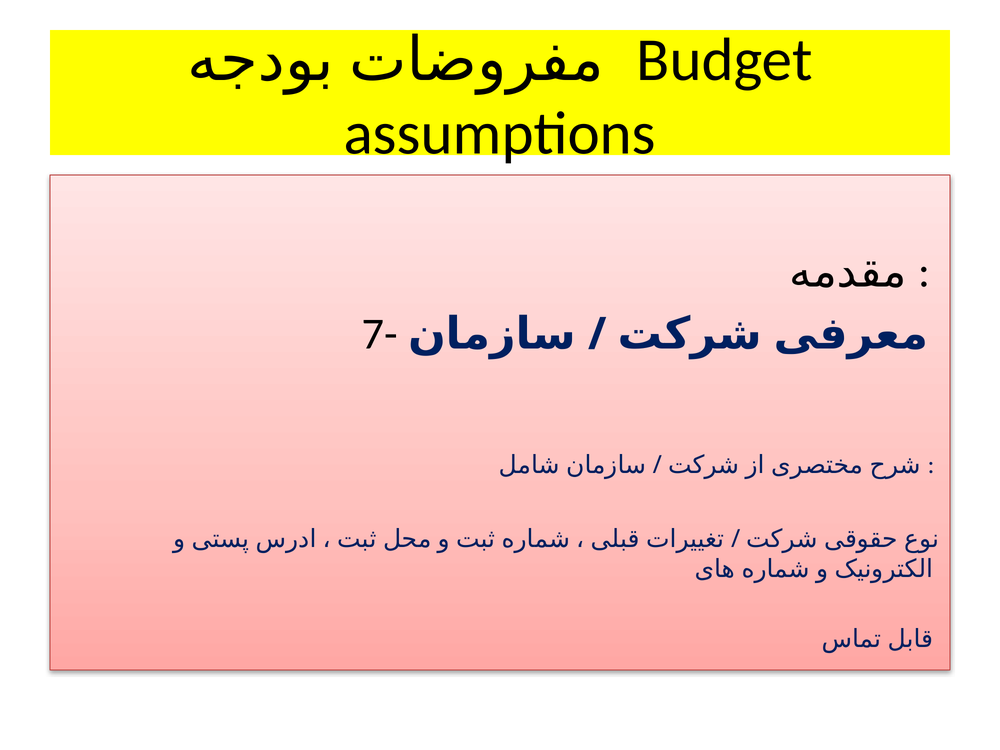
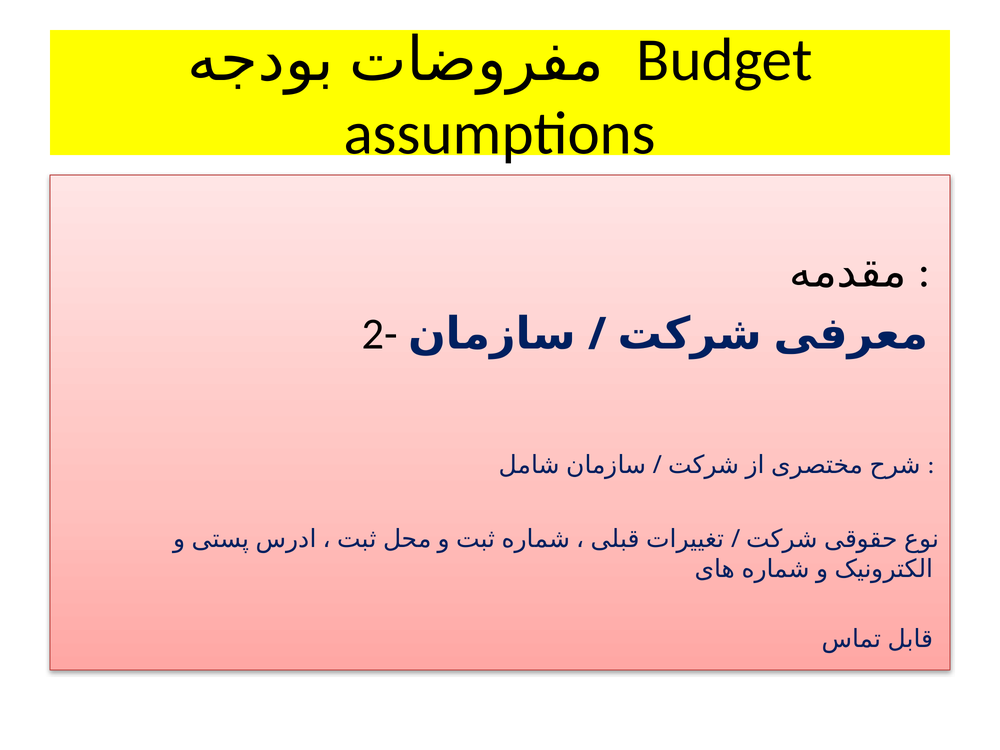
7-: 7- -> 2- (380, 334)
